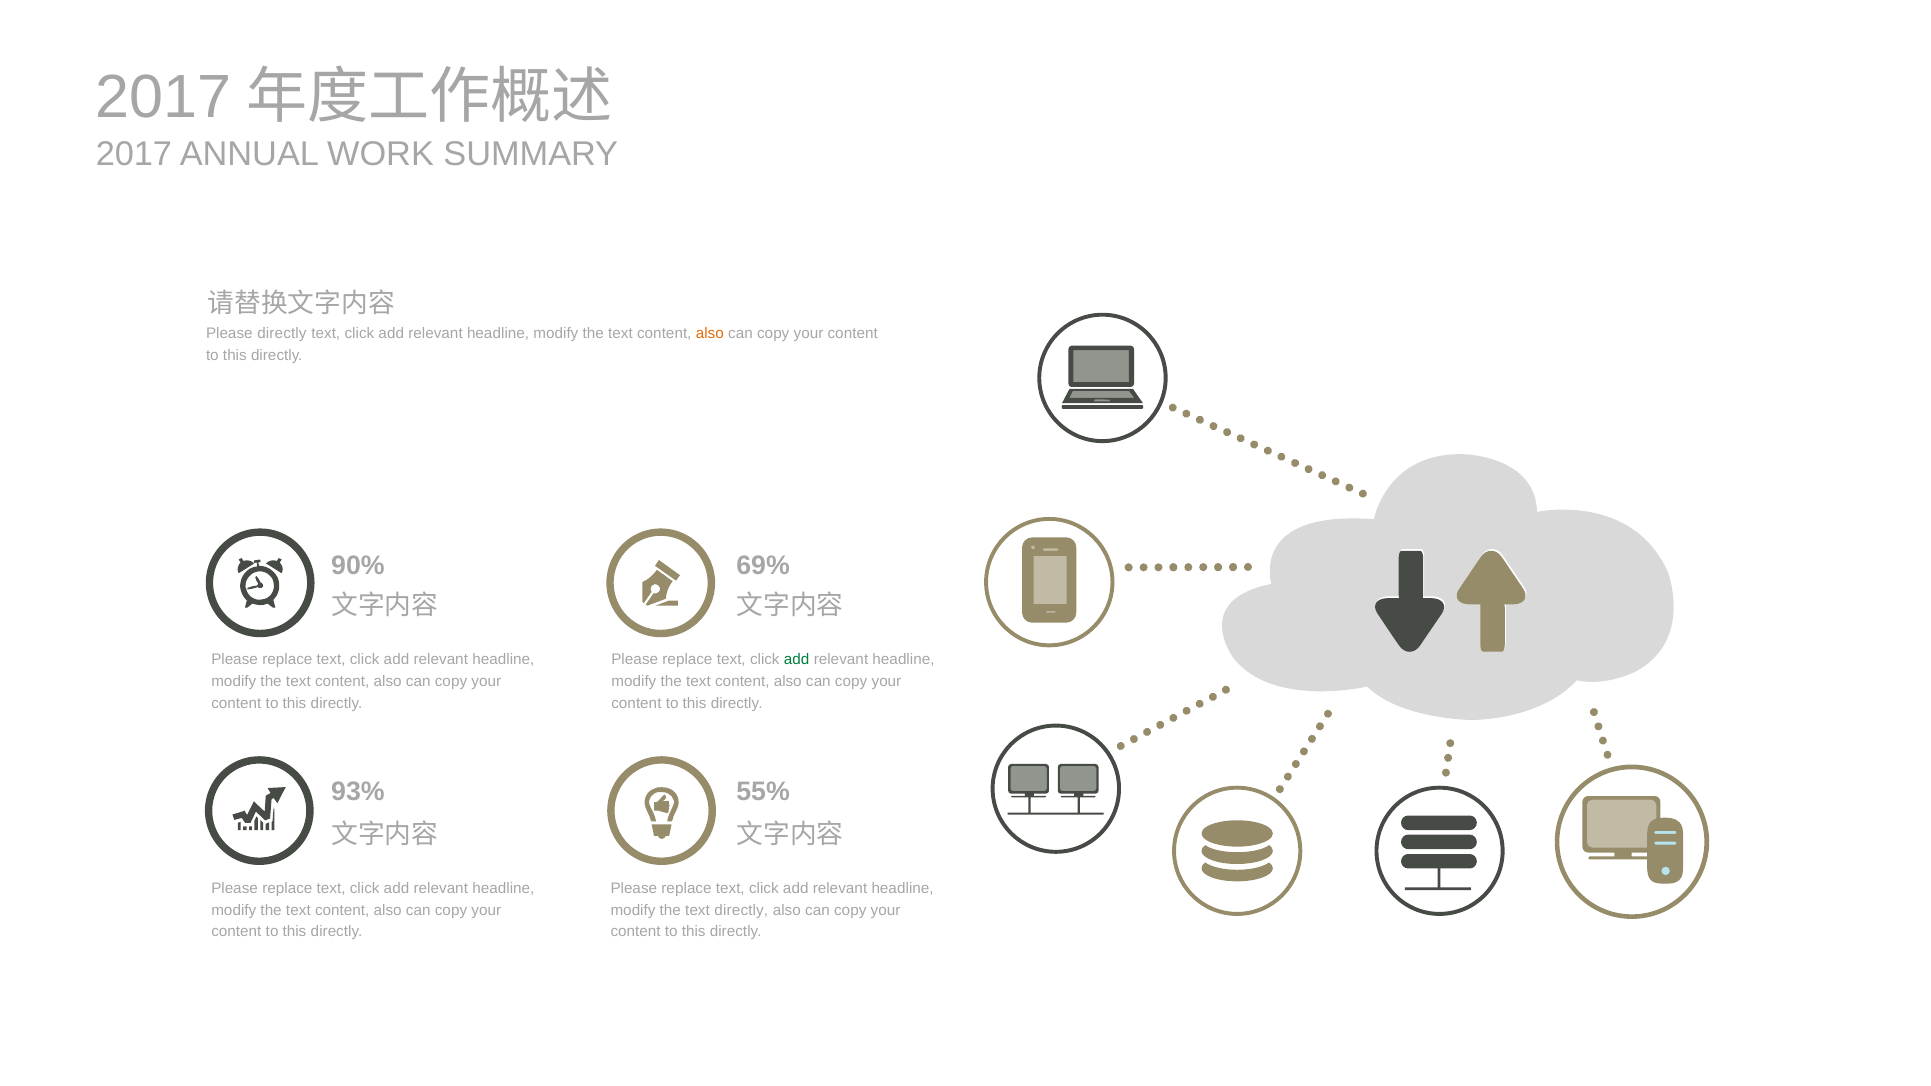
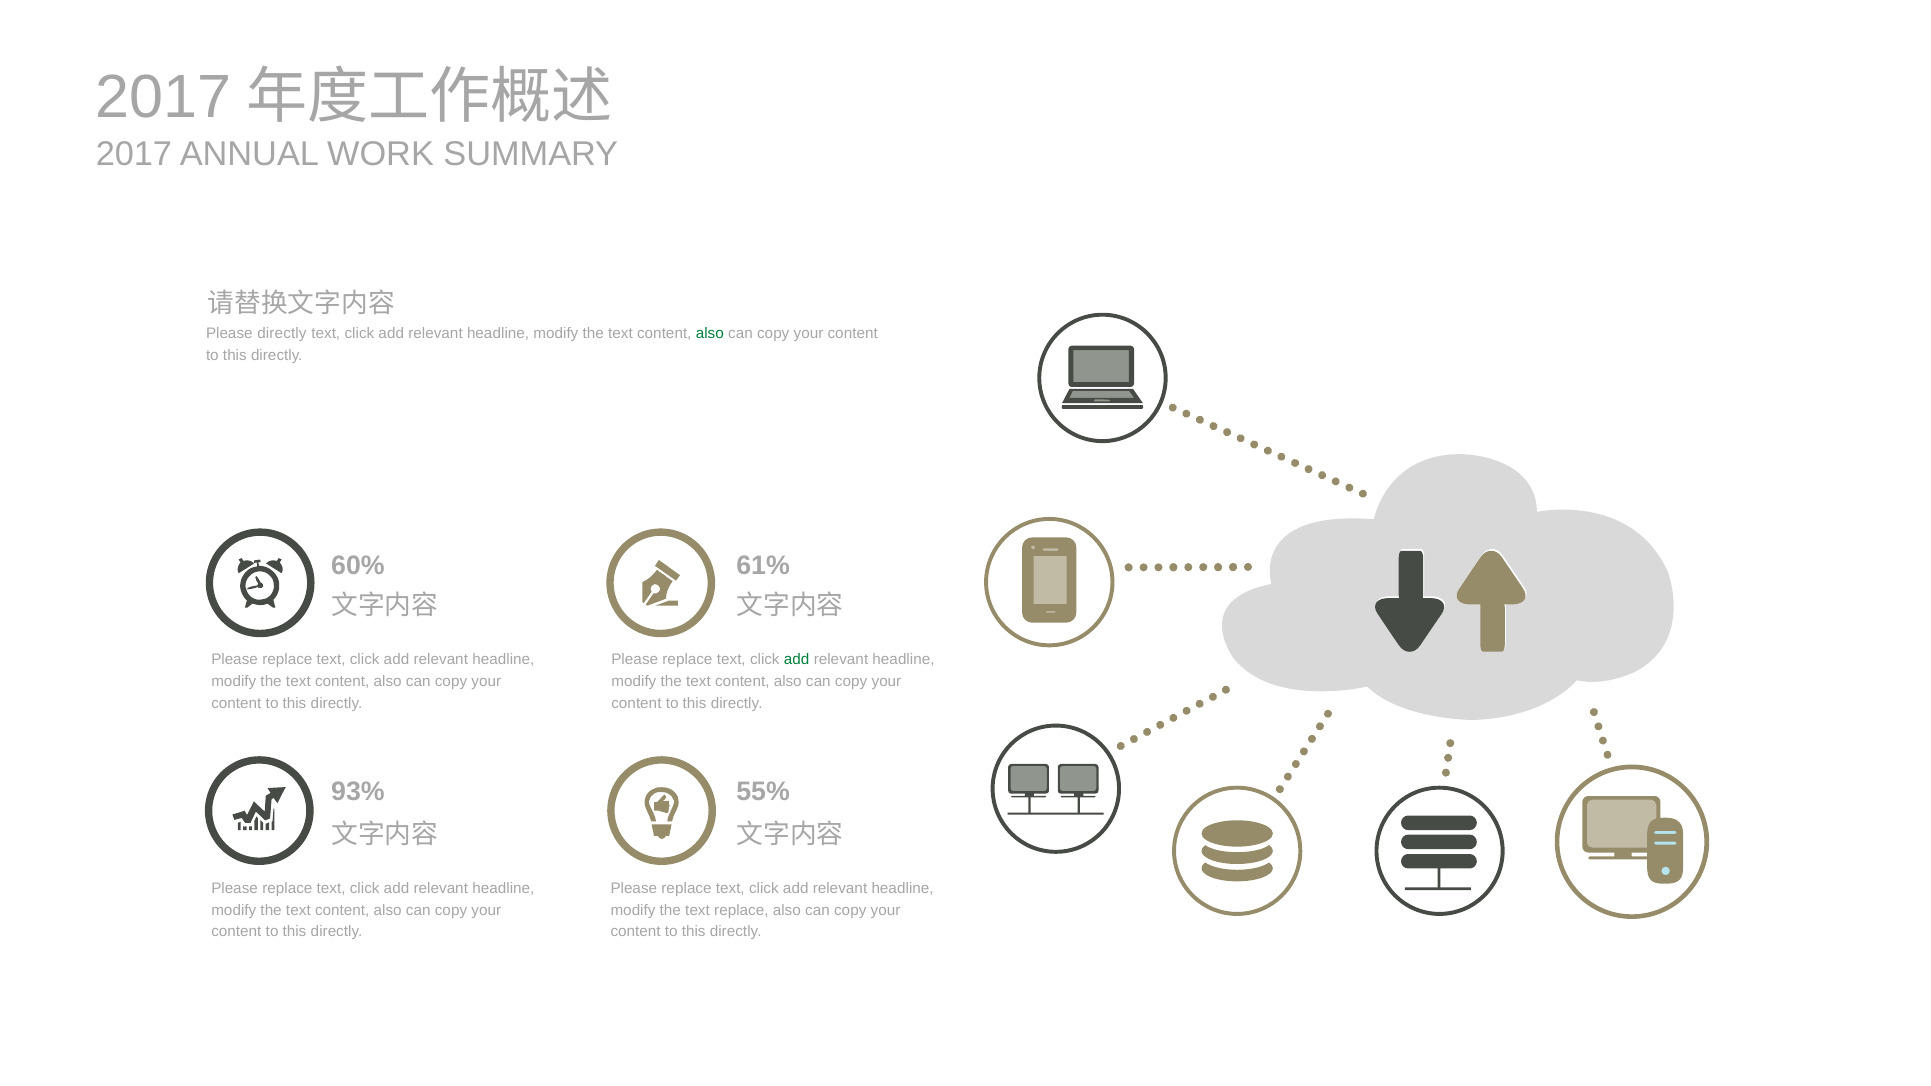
also colour: orange -> green (710, 333)
90%: 90% -> 60% (358, 565)
69%: 69% -> 61% (763, 565)
text directly: directly -> replace (741, 910)
